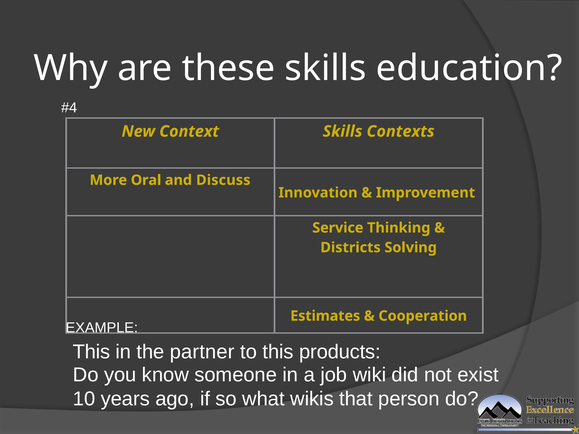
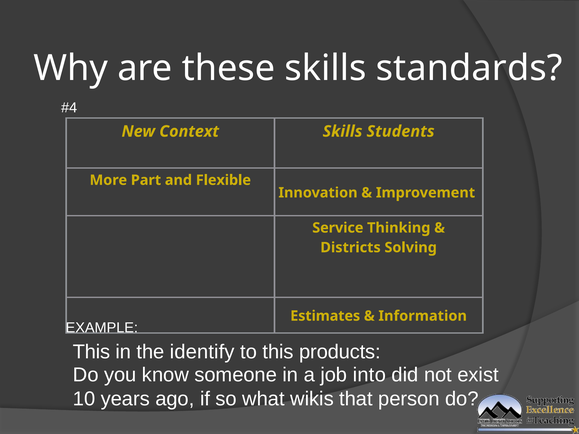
education: education -> standards (469, 68)
Contexts: Contexts -> Students (401, 131)
Oral: Oral -> Part (146, 180)
Discuss: Discuss -> Flexible (223, 180)
Cooperation: Cooperation -> Information (423, 316)
partner: partner -> identify (202, 352)
wiki: wiki -> into (369, 375)
